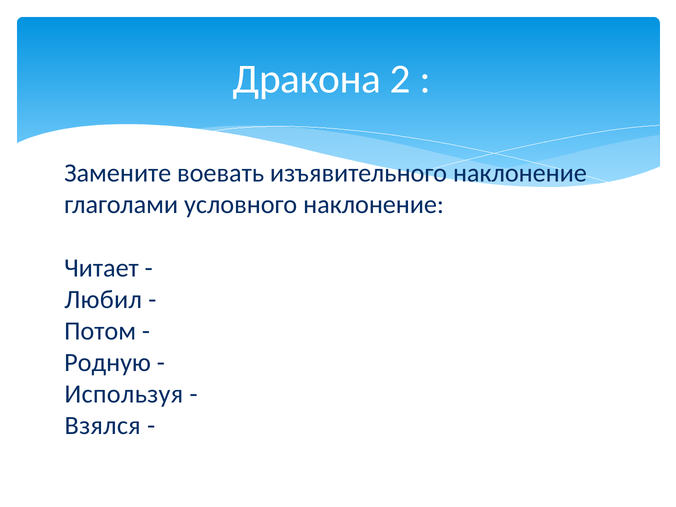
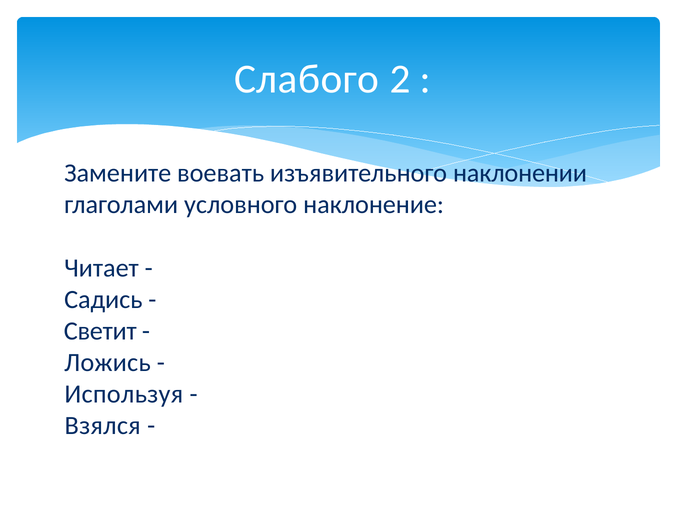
Дракона: Дракона -> Слабого (307, 79)
изъявительного наклонение: наклонение -> наклонении (520, 173)
Любил: Любил -> Садись (103, 300)
Потом: Потом -> Светит (100, 331)
Родную: Родную -> Ложись (107, 363)
